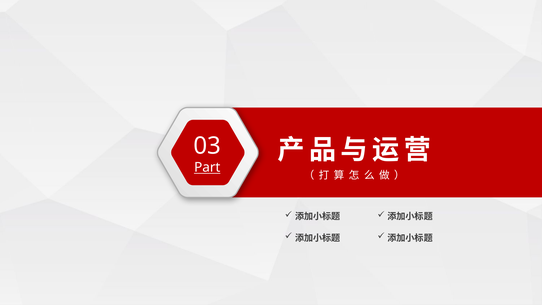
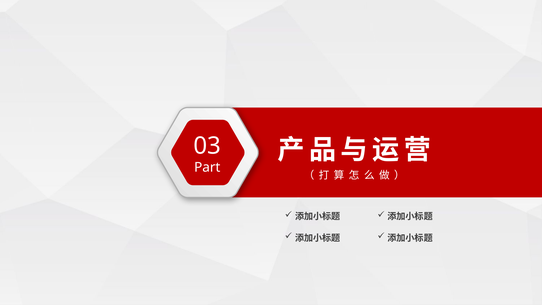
Part underline: present -> none (207, 167)
